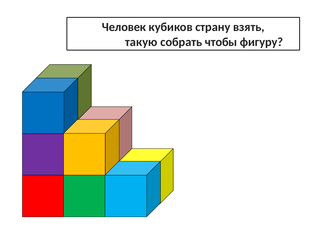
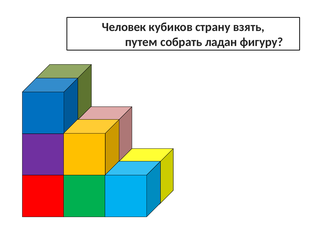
такую: такую -> путем (141, 42)
чтобы: чтобы -> ладан (221, 42)
